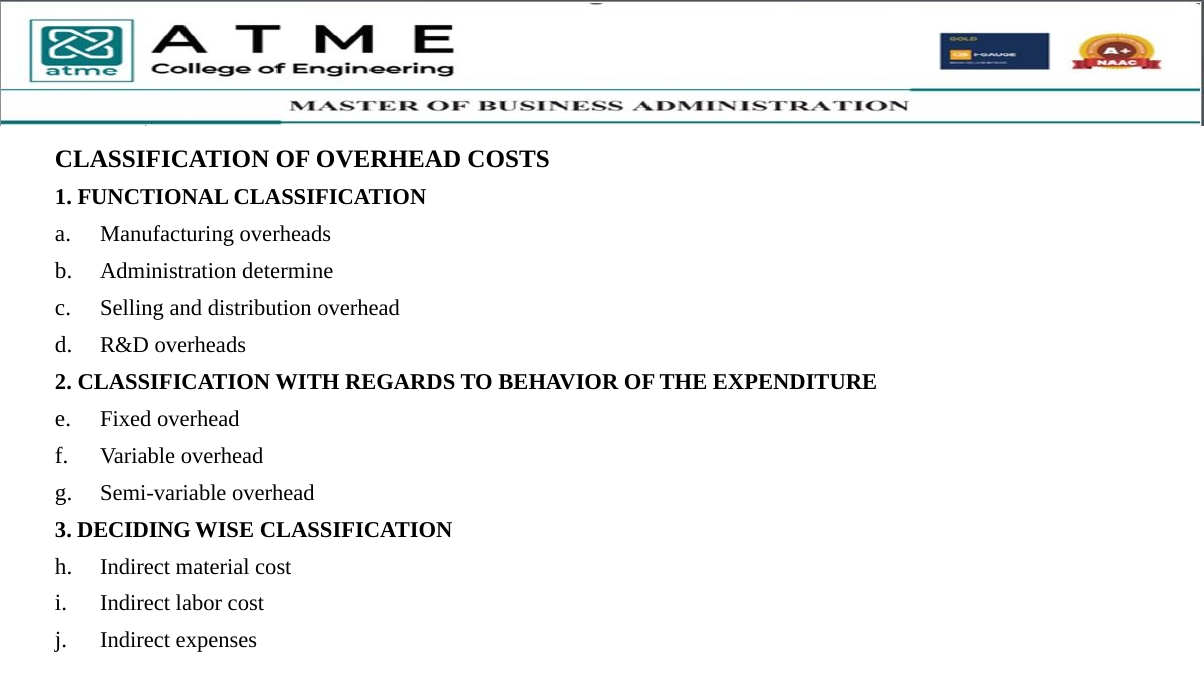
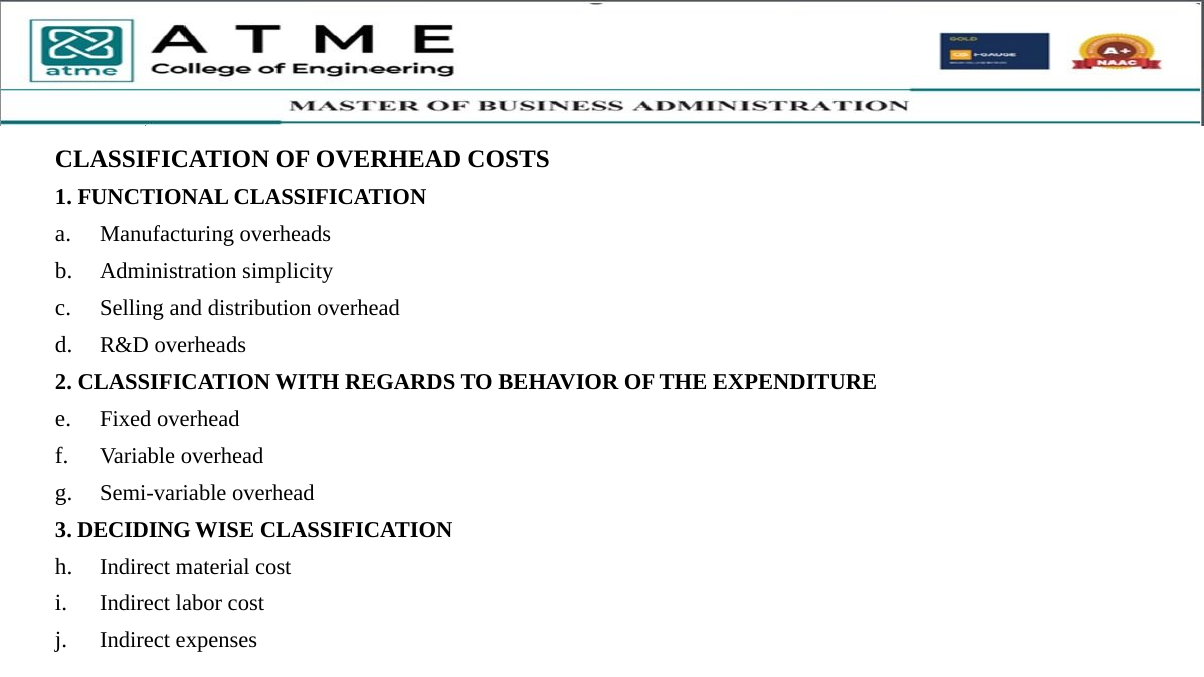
determine: determine -> simplicity (288, 271)
